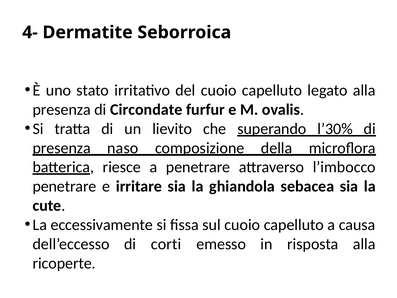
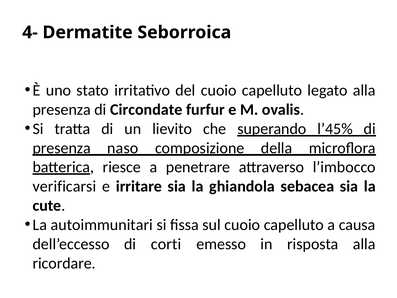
l’30%: l’30% -> l’45% (335, 129)
penetrare: penetrare -> verificarsi (64, 186)
eccessivamente: eccessivamente -> autoimmunitari (102, 225)
ricoperte: ricoperte -> ricordare (64, 263)
